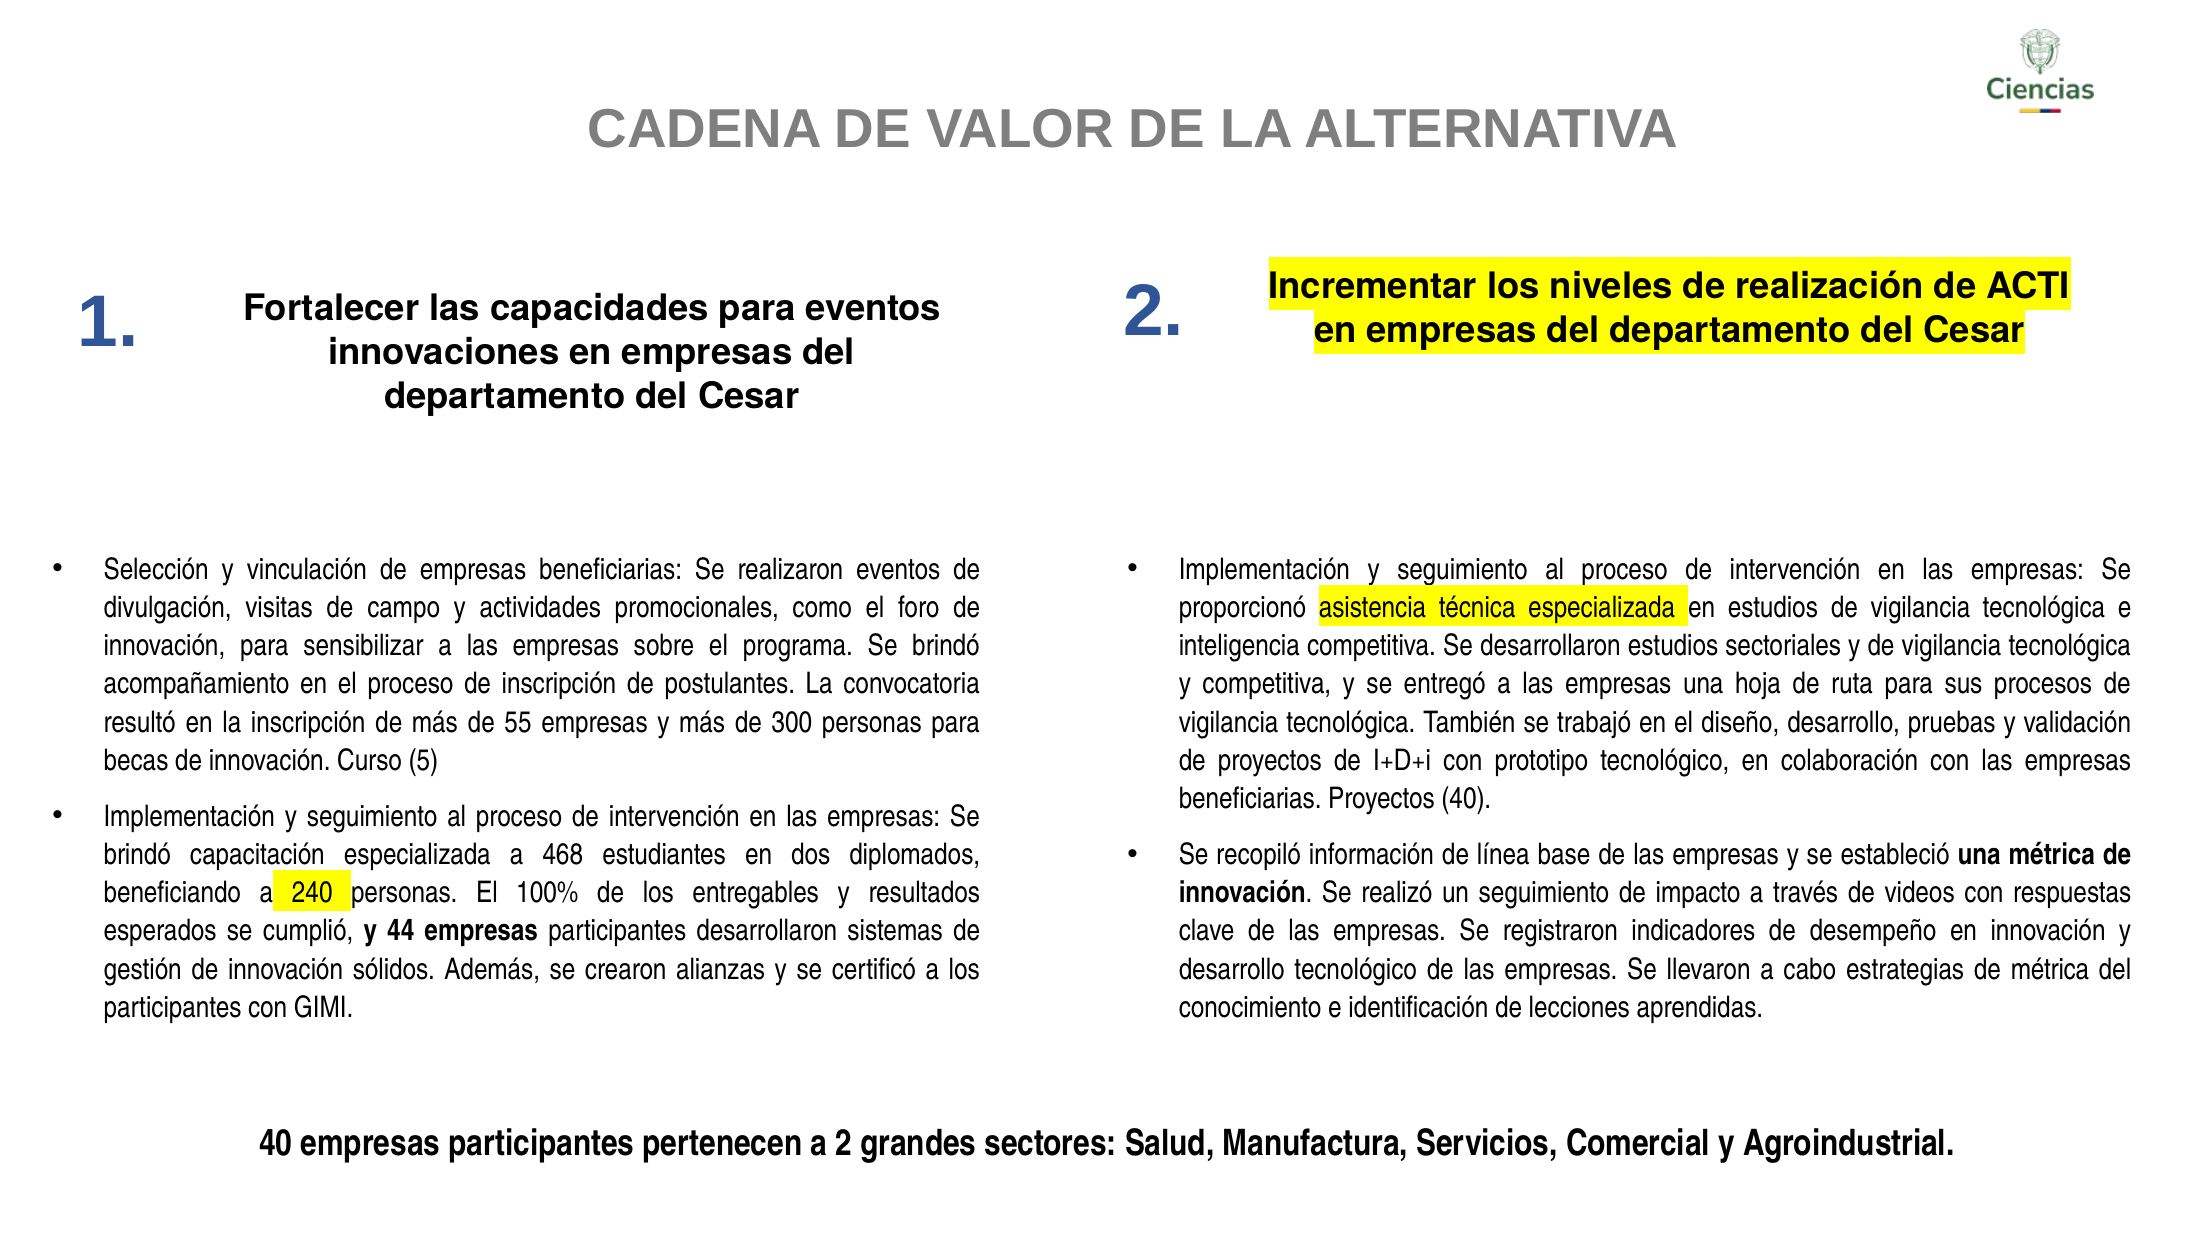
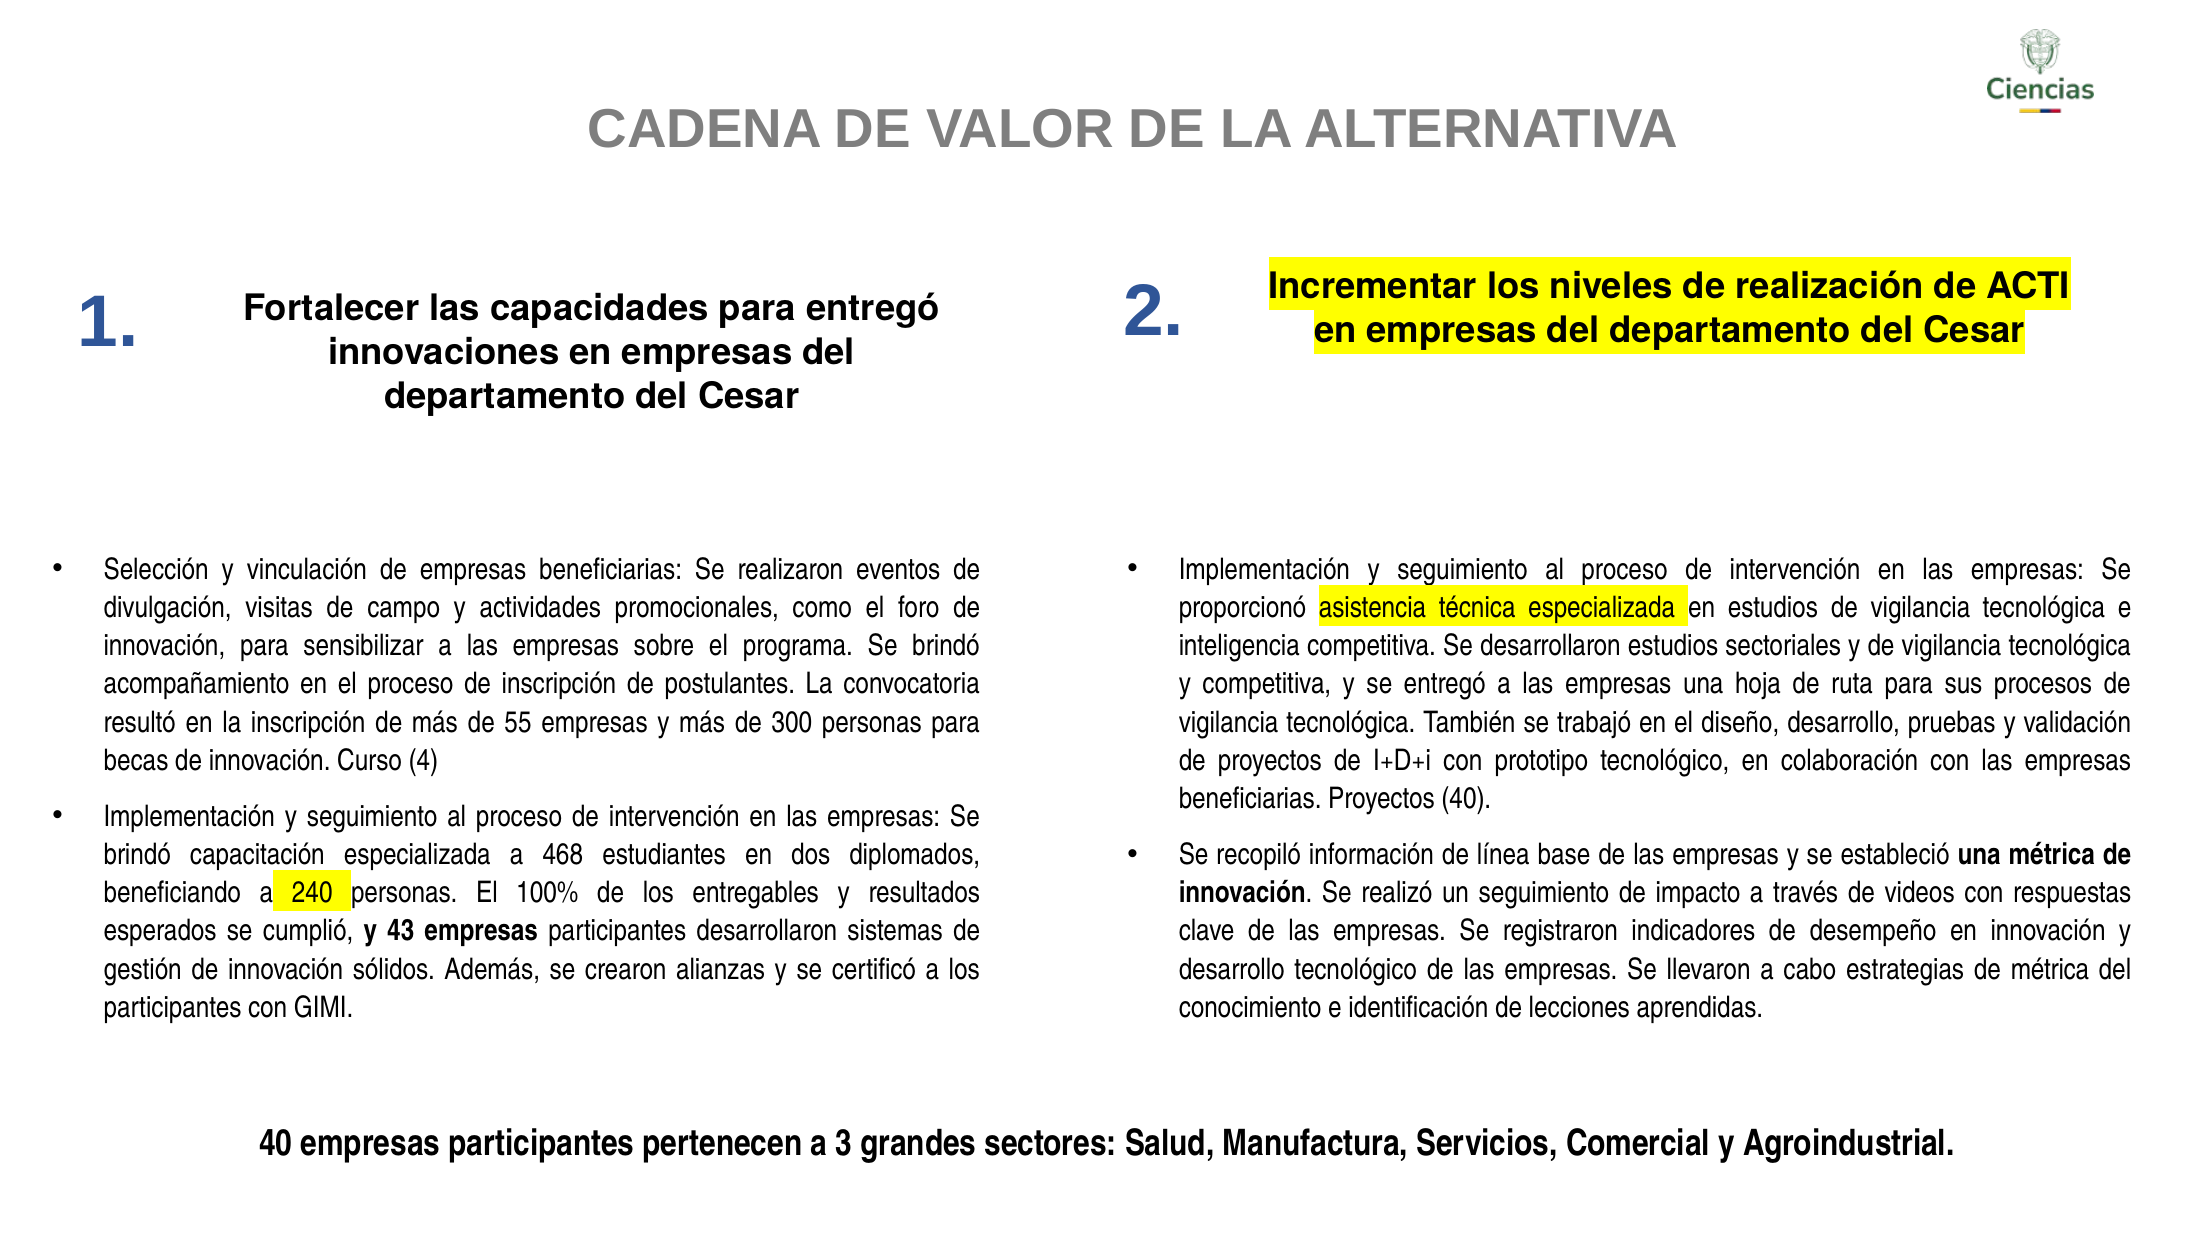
para eventos: eventos -> entregó (873, 308)
5: 5 -> 4 (423, 760)
44: 44 -> 43 (401, 931)
a 2: 2 -> 3 (844, 1143)
